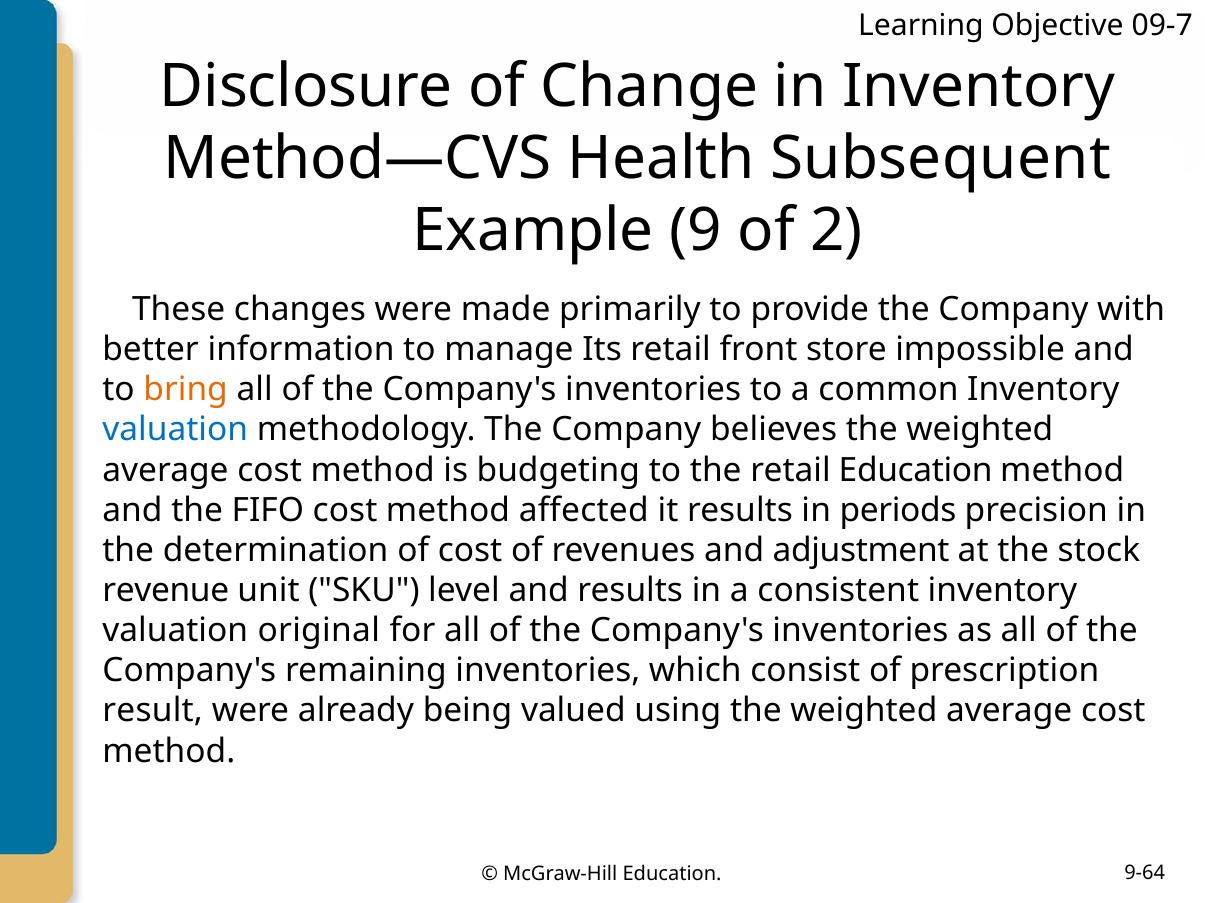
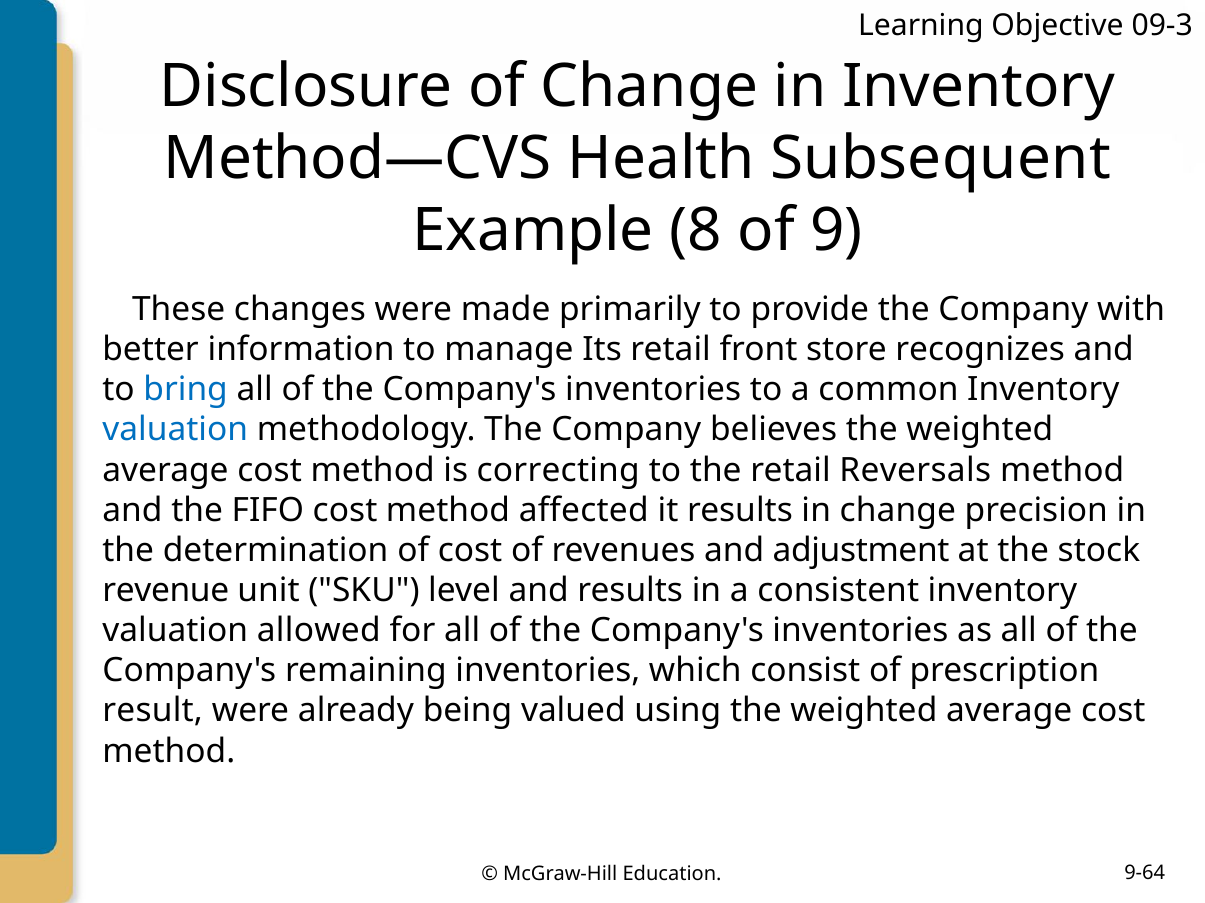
09-7: 09-7 -> 09-3 (1162, 26)
9: 9 -> 8 (696, 231)
2: 2 -> 9 (837, 231)
impossible: impossible -> recognizes (980, 350)
bring colour: orange -> blue (186, 390)
budgeting: budgeting -> correcting (558, 470)
retail Education: Education -> Reversals (915, 470)
in periods: periods -> change (898, 511)
original: original -> allowed (319, 631)
